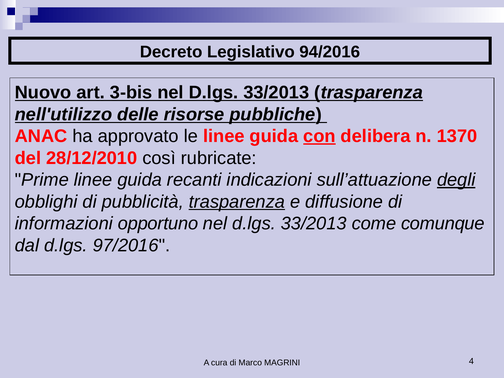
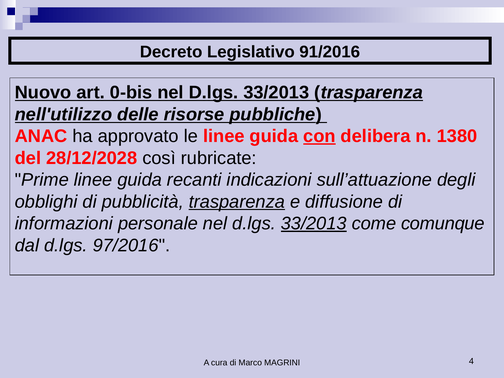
94/2016: 94/2016 -> 91/2016 (330, 52)
3-bis: 3-bis -> 0-bis (131, 93)
1370: 1370 -> 1380 (457, 136)
28/12/2010: 28/12/2010 -> 28/12/2028 (92, 158)
degli underline: present -> none (456, 180)
opportuno: opportuno -> personale (158, 224)
33/2013 underline: none -> present (314, 224)
